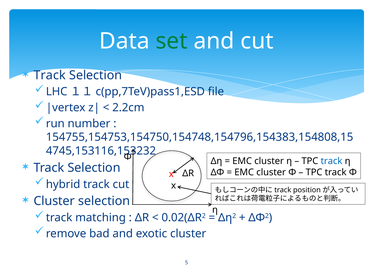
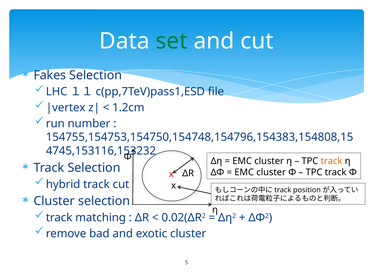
Track: Track -> Fakes (50, 75)
2.2cm: 2.2cm -> 1.2cm (128, 108)
track colour: blue -> orange (332, 161)
